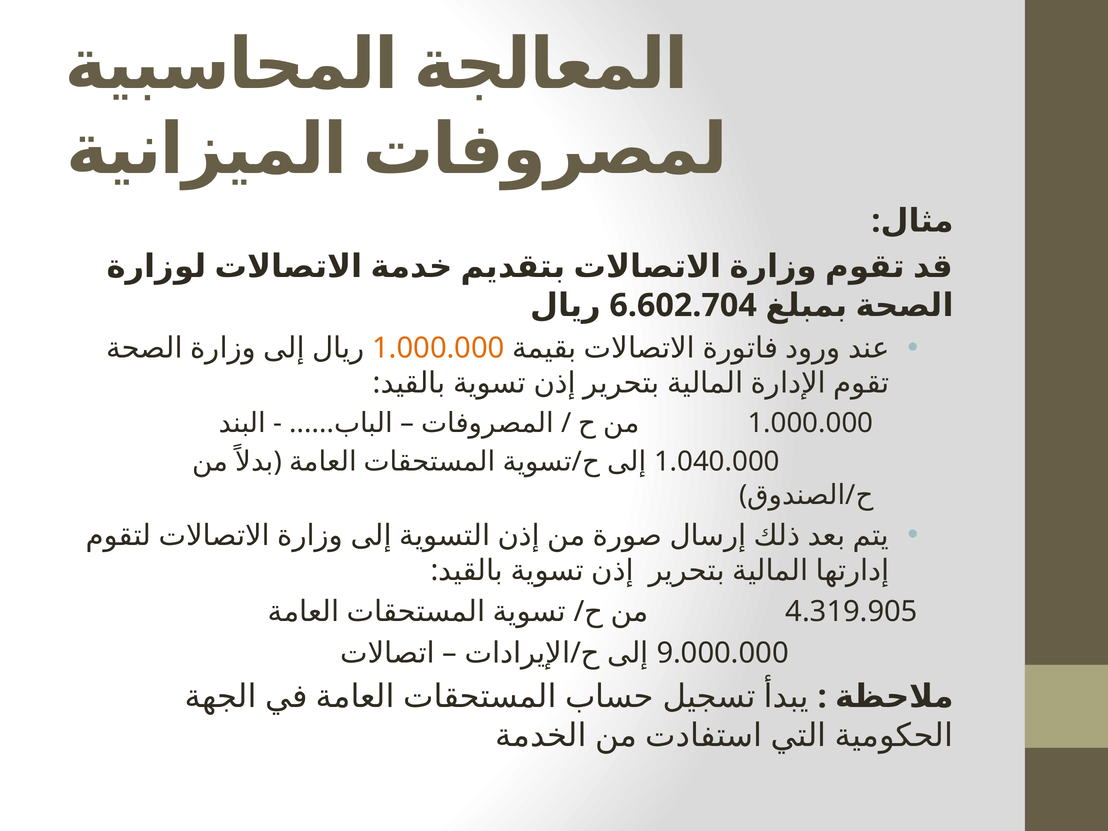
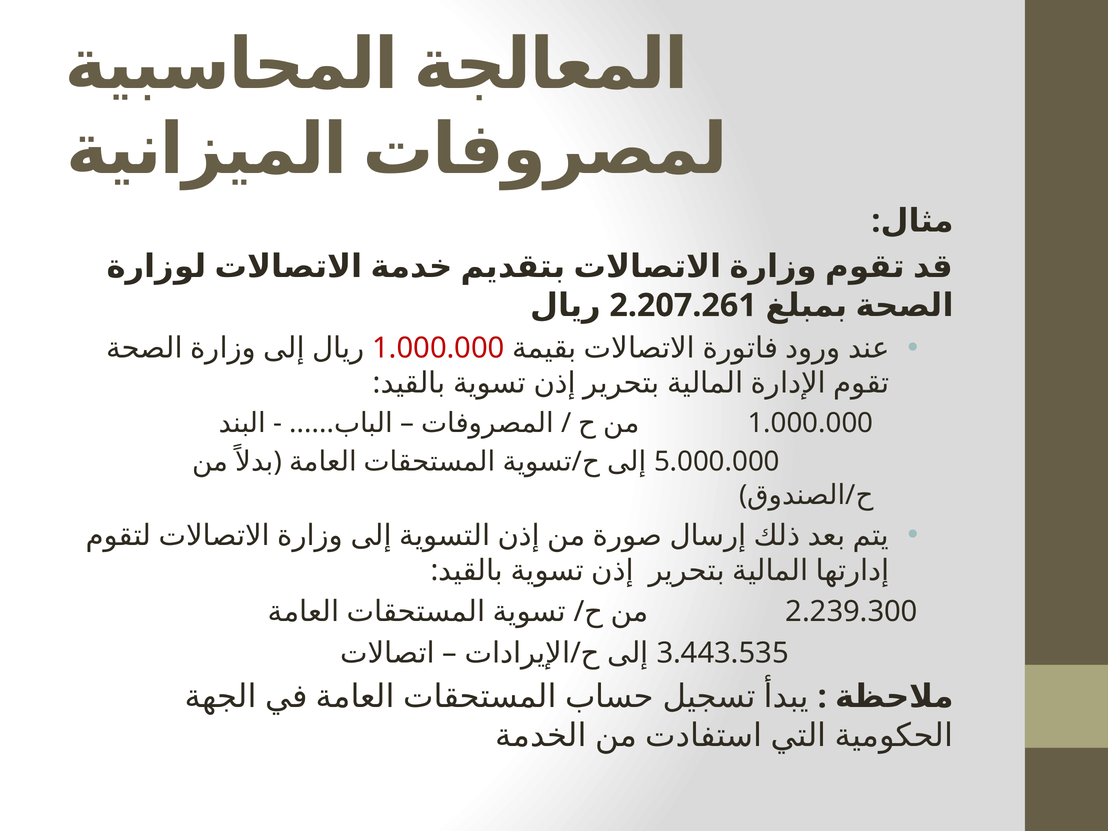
6.602.704: 6.602.704 -> 2.207.261 (683, 305)
1.000.000 colour: orange -> red (438, 348)
1.040.000: 1.040.000 -> 5.000.000 (717, 462)
4.319.905: 4.319.905 -> 2.239.300 (852, 612)
9.000.000: 9.000.000 -> 3.443.535 (723, 653)
